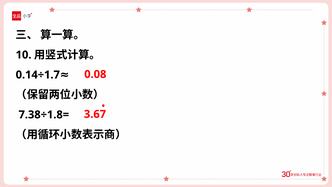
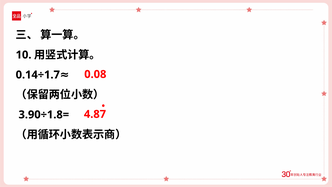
3.67: 3.67 -> 4.87 (95, 114)
7.38÷1.8=: 7.38÷1.8= -> 3.90÷1.8= (44, 115)
